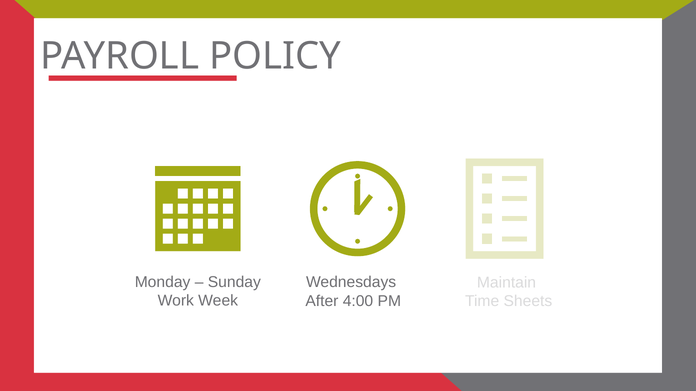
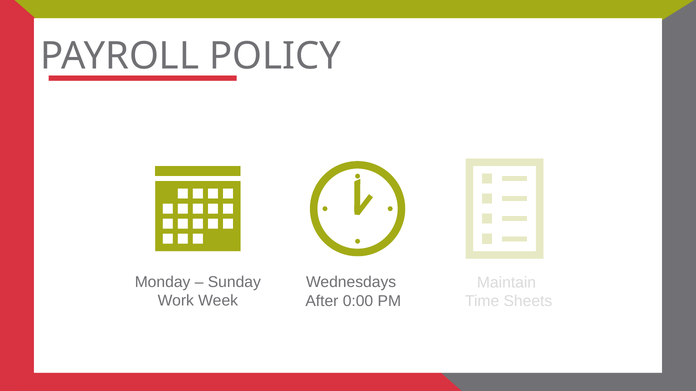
4:00: 4:00 -> 0:00 (358, 301)
